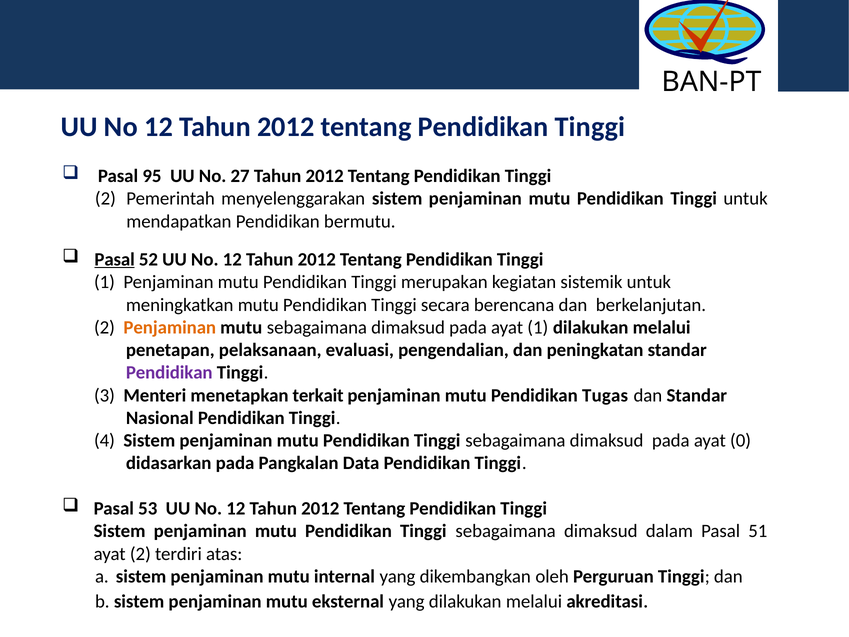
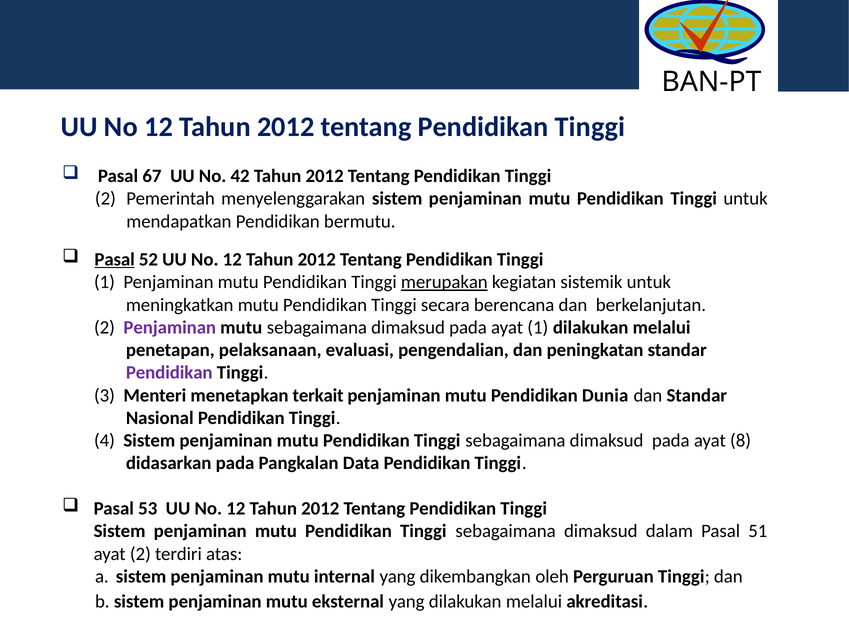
95: 95 -> 67 (152, 176)
27: 27 -> 42 (240, 176)
merupakan underline: none -> present (444, 282)
Penjaminan colour: orange -> purple (170, 327)
Tugas: Tugas -> Dunia (605, 395)
0: 0 -> 8 (741, 440)
